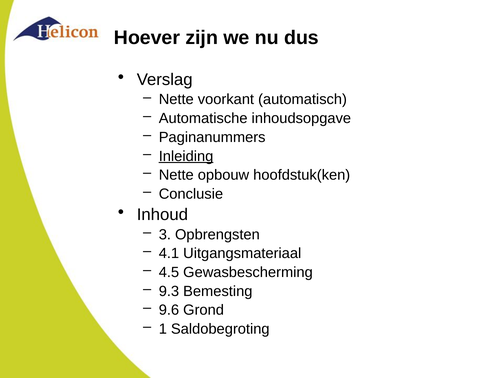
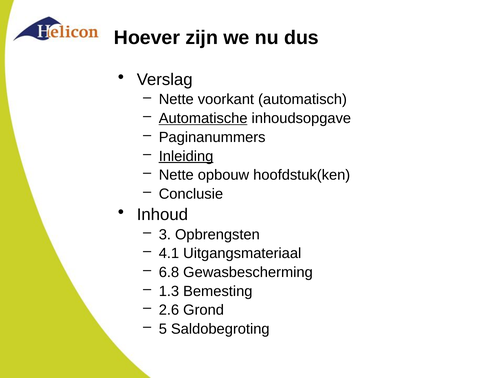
Automatische underline: none -> present (203, 118)
4.5: 4.5 -> 6.8 (169, 272)
9.3: 9.3 -> 1.3 (169, 291)
9.6: 9.6 -> 2.6 (169, 309)
1: 1 -> 5 (163, 328)
